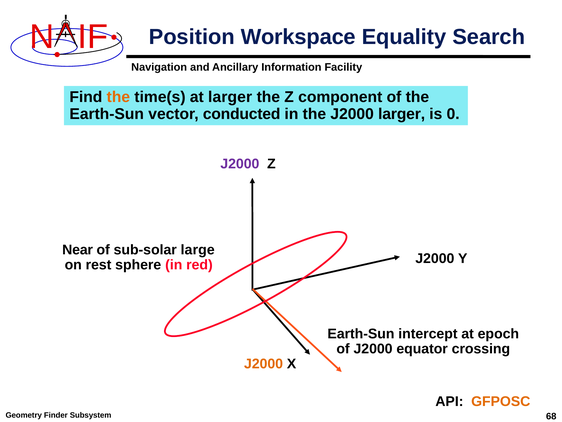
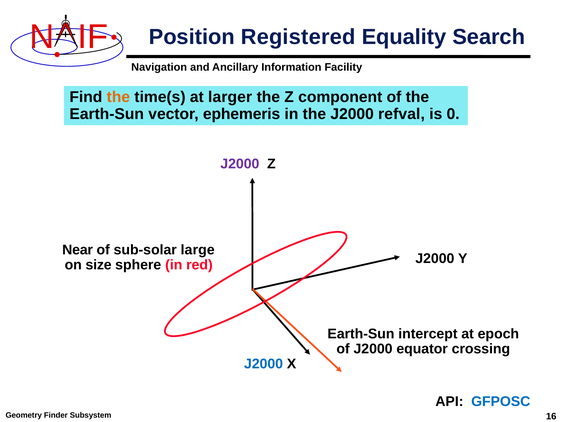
Workspace: Workspace -> Registered (298, 37)
conducted: conducted -> ephemeris (242, 114)
J2000 larger: larger -> refval (401, 114)
rest: rest -> size (99, 265)
J2000 colour: orange -> blue (264, 364)
GFPOSC colour: orange -> blue (501, 401)
68: 68 -> 16 (551, 416)
